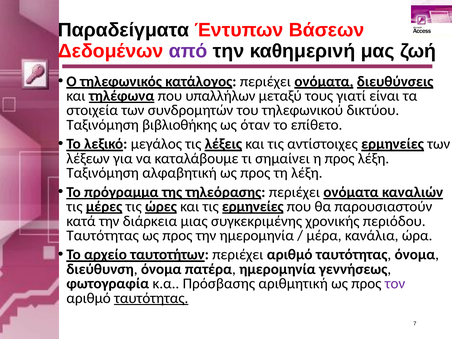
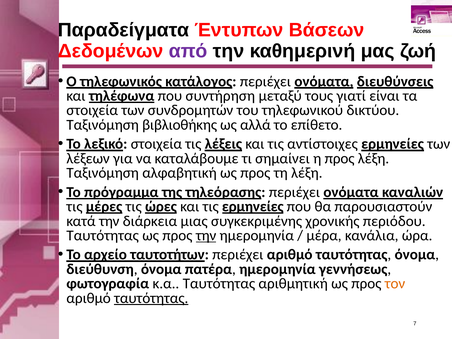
υπαλλήλων: υπαλλήλων -> συντήρηση (220, 96)
όταν: όταν -> αλλά (255, 125)
λεξικό μεγάλος: μεγάλος -> στοιχεία (156, 144)
την underline: none -> present (206, 235)
κ.α Πρόσβασης: Πρόσβασης -> Ταυτότητας (219, 284)
τον colour: purple -> orange (395, 284)
